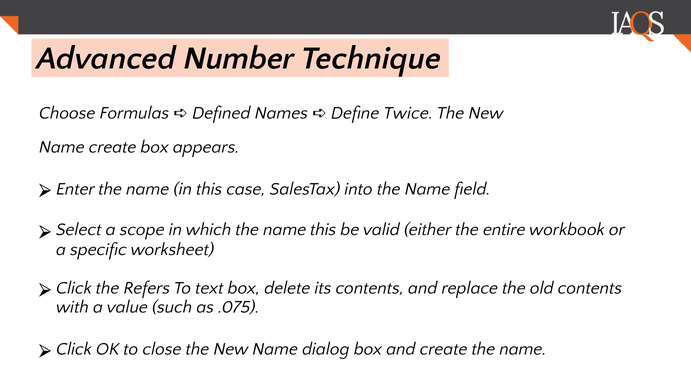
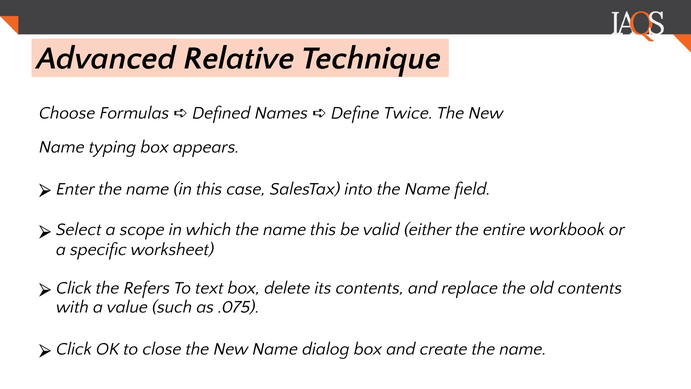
Number: Number -> Relative (239, 58)
Name create: create -> typing (113, 147)
